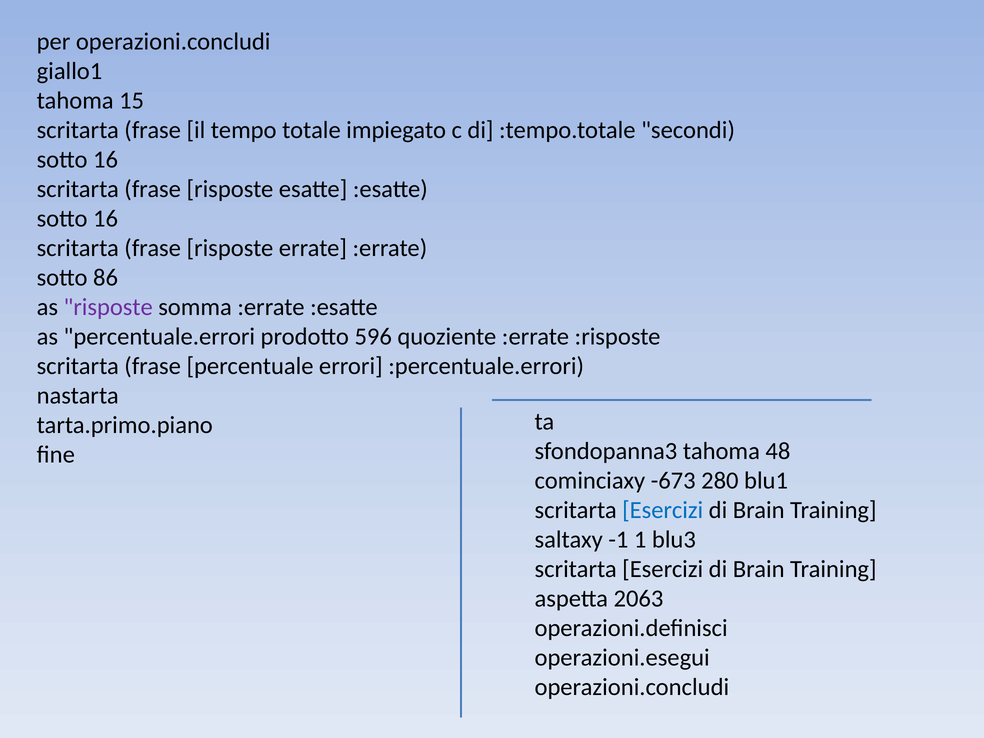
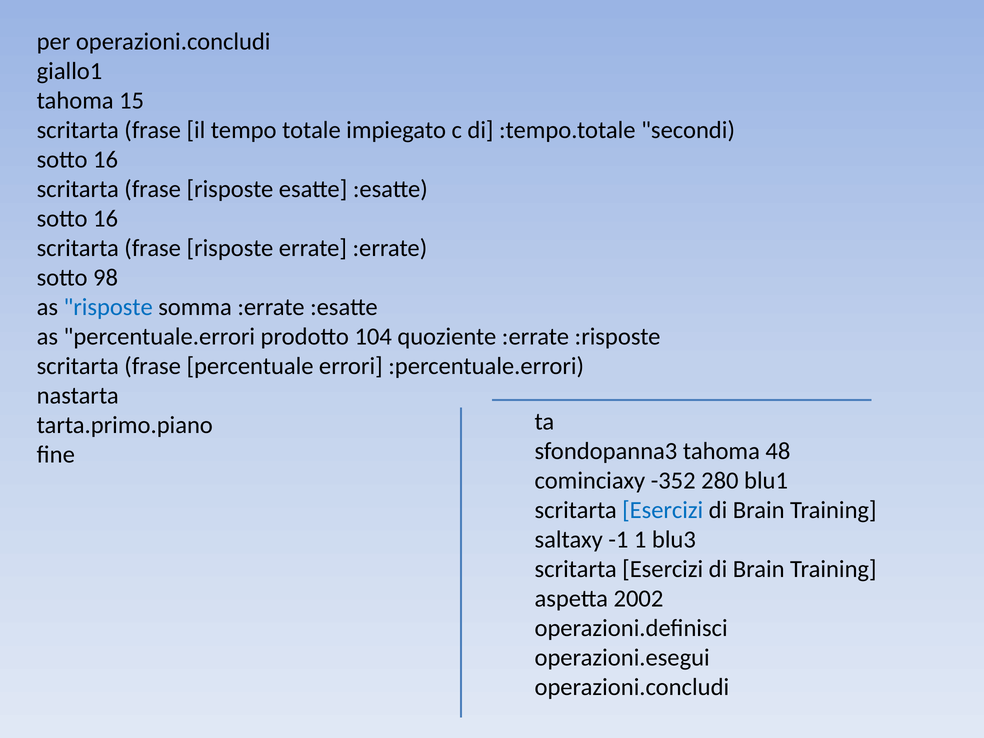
86: 86 -> 98 (106, 278)
risposte colour: purple -> blue (108, 307)
596: 596 -> 104 (373, 337)
-673: -673 -> -352 (673, 481)
2063: 2063 -> 2002 (638, 599)
